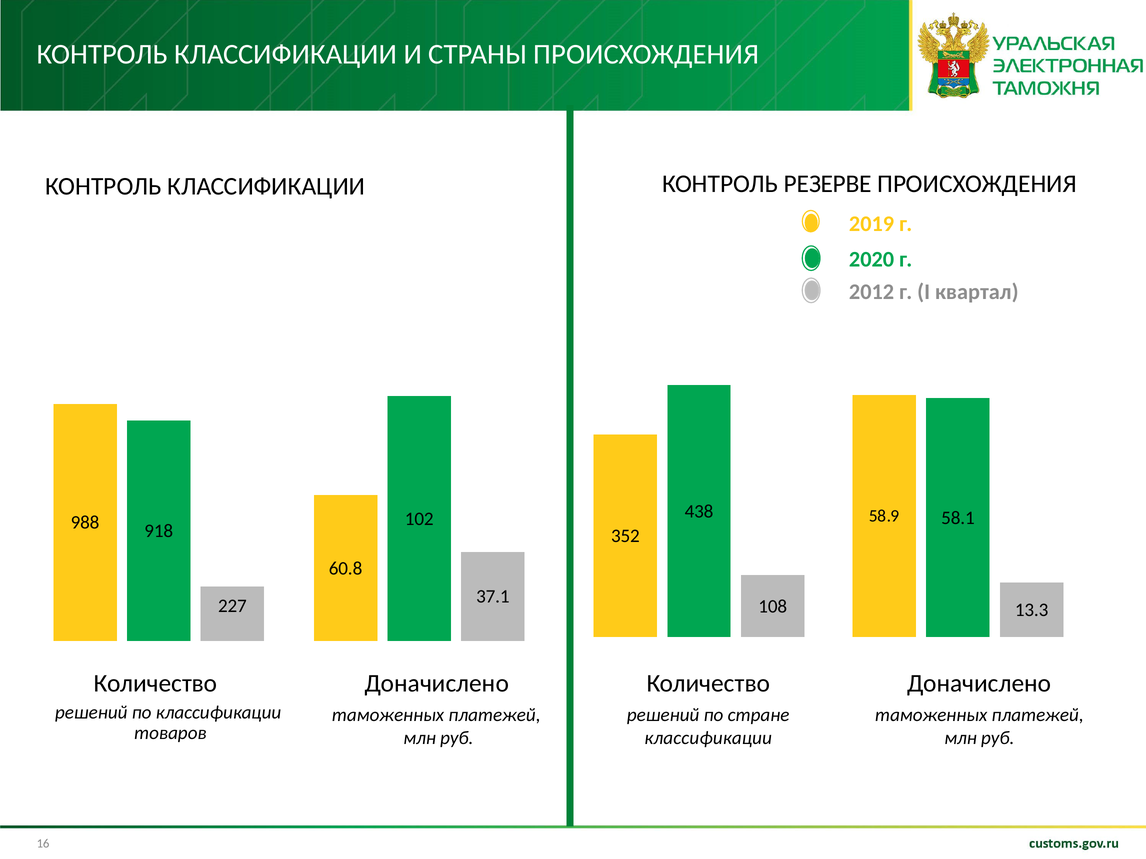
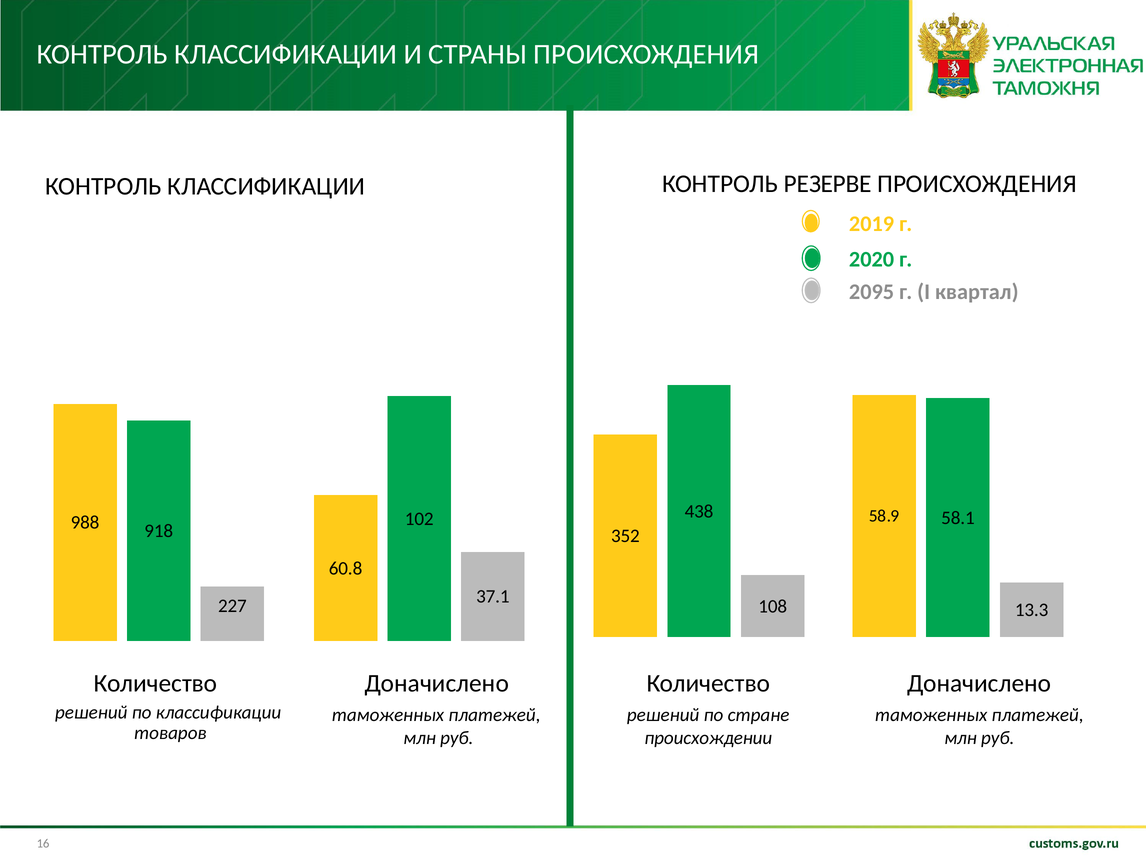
2012: 2012 -> 2095 (872, 292)
классификации: классификации -> происхождении (708, 738)
